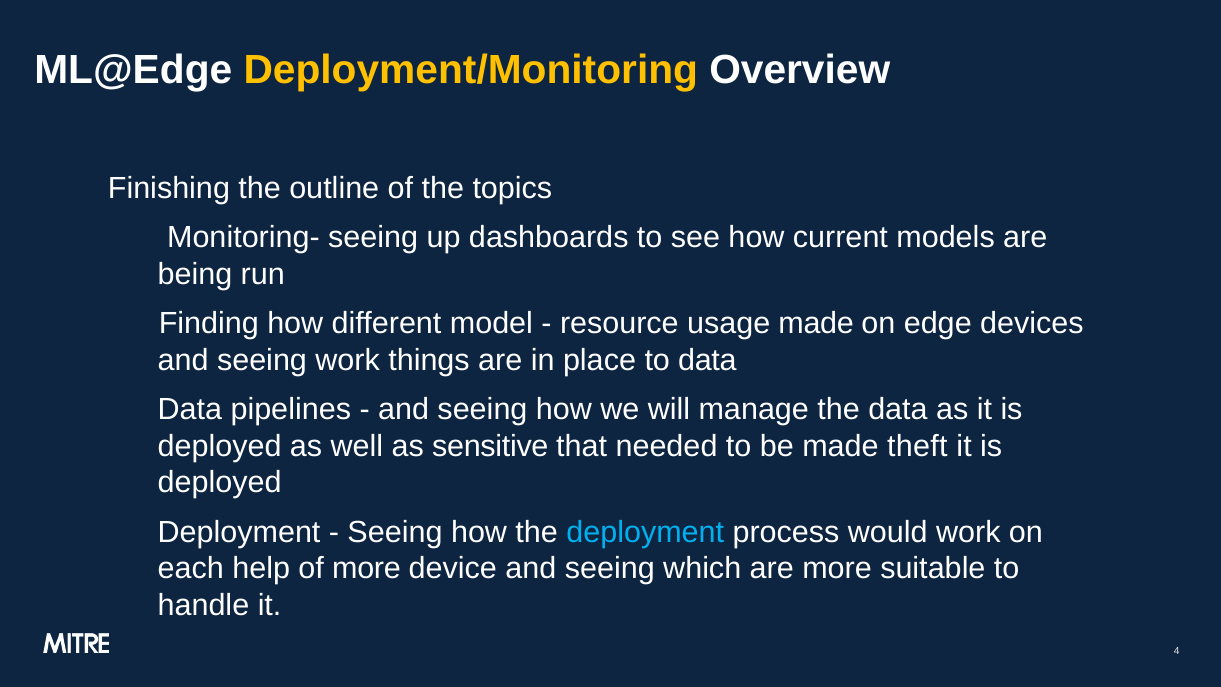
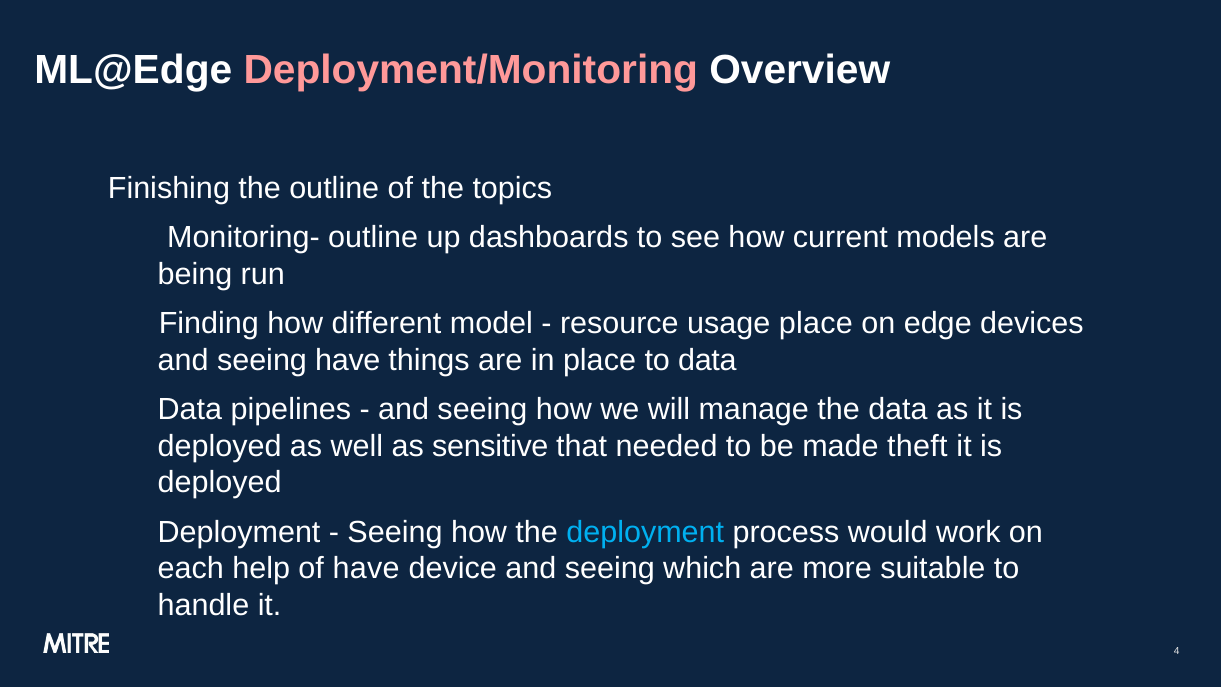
Deployment/Monitoring colour: yellow -> pink (471, 70)
Monitoring- seeing: seeing -> outline (373, 237)
usage made: made -> place (816, 323)
seeing work: work -> have (348, 360)
of more: more -> have (366, 569)
